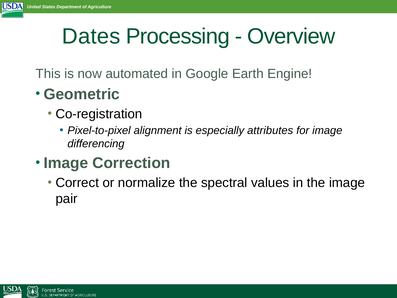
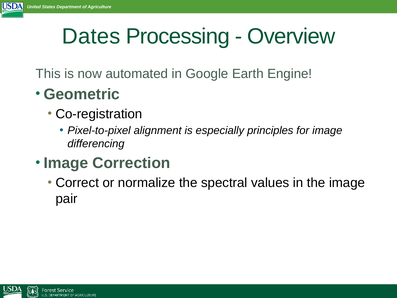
attributes: attributes -> principles (270, 130)
